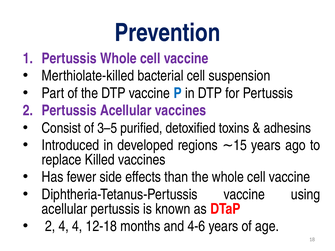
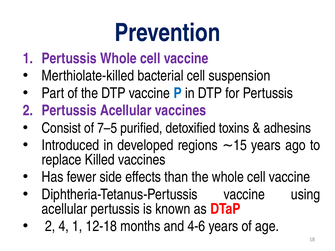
3–5: 3–5 -> 7–5 (107, 128)
4 4: 4 -> 1 (77, 227)
